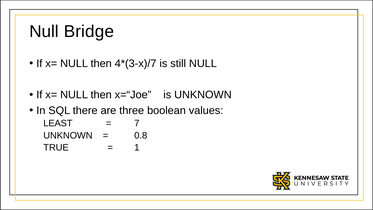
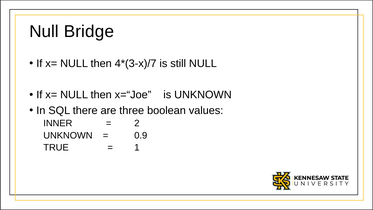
LEAST: LEAST -> INNER (58, 123)
7: 7 -> 2 (137, 123)
0.8: 0.8 -> 0.9 (141, 135)
